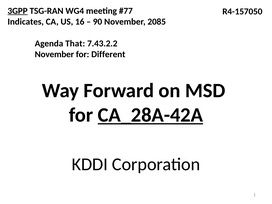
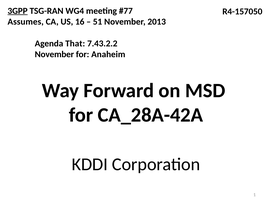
Indicates: Indicates -> Assumes (26, 22)
90: 90 -> 51 (98, 22)
2085: 2085 -> 2013 (157, 22)
Different: Different -> Anaheim (108, 54)
CA_28A-42A underline: present -> none (150, 115)
